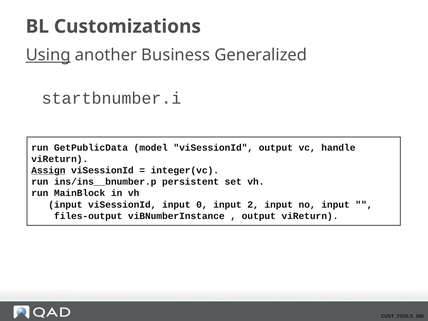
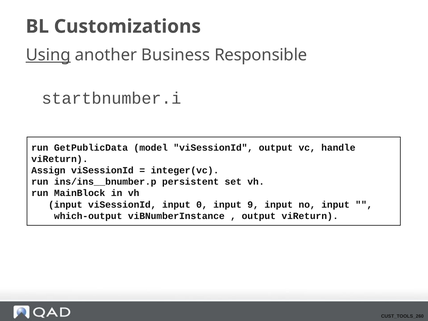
Generalized: Generalized -> Responsible (261, 55)
Assign underline: present -> none (48, 170)
2: 2 -> 9 (253, 205)
files-output: files-output -> which-output (88, 216)
